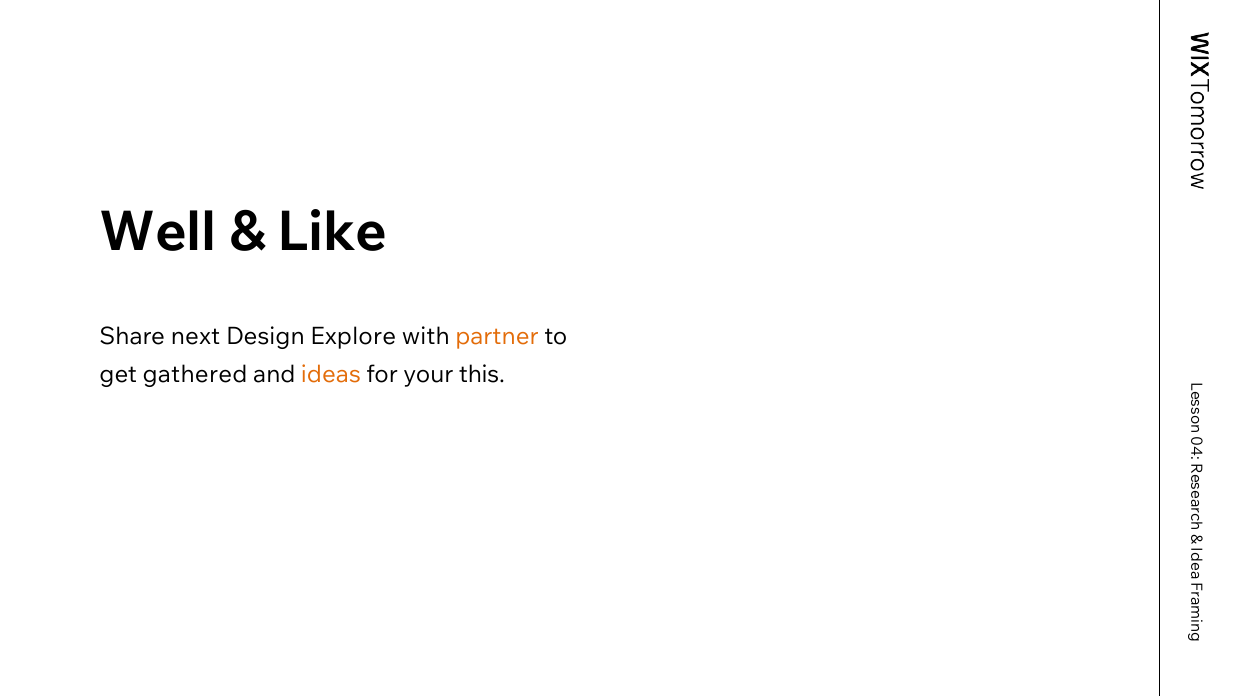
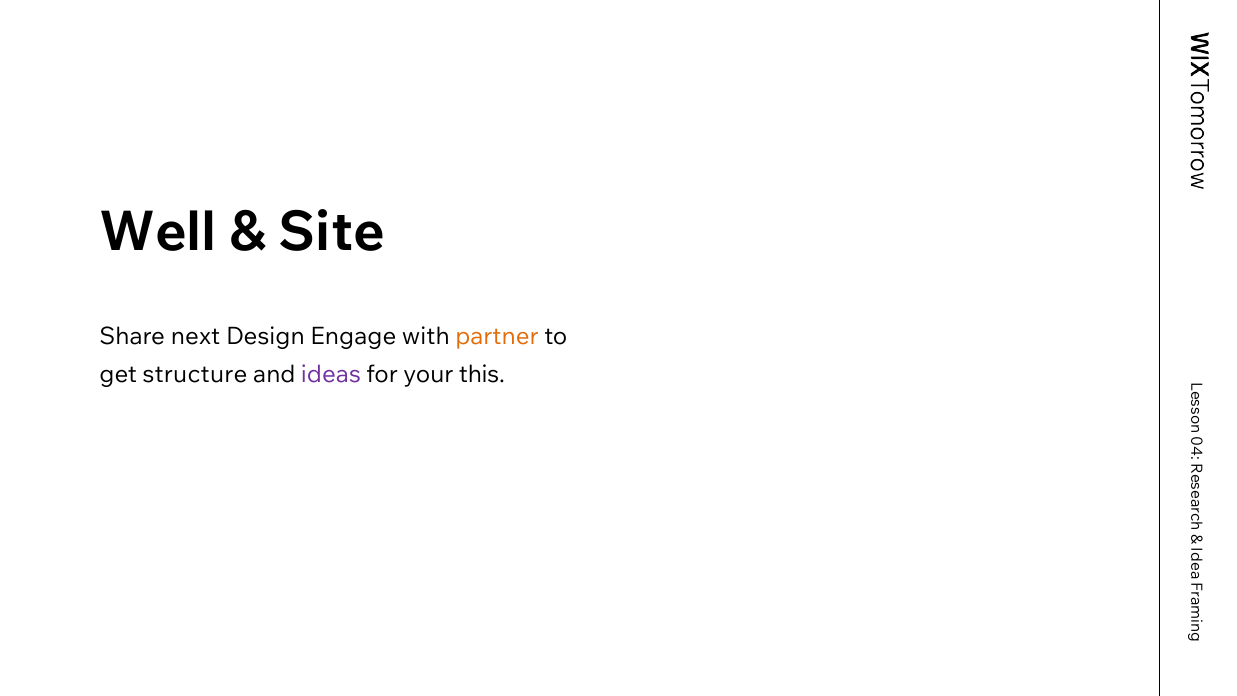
Like: Like -> Site (332, 233)
Explore: Explore -> Engage (353, 337)
gathered: gathered -> structure (195, 374)
ideas colour: orange -> purple (331, 374)
